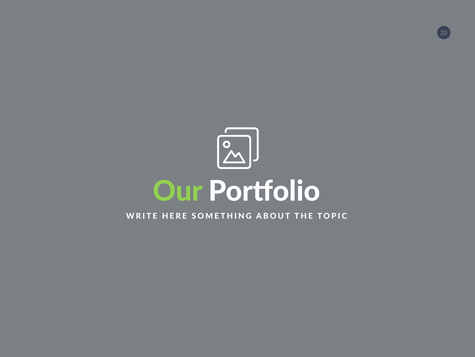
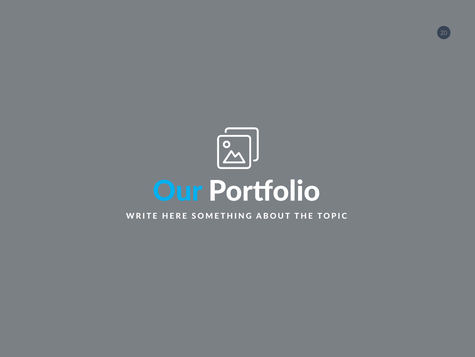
Our colour: light green -> light blue (178, 191)
